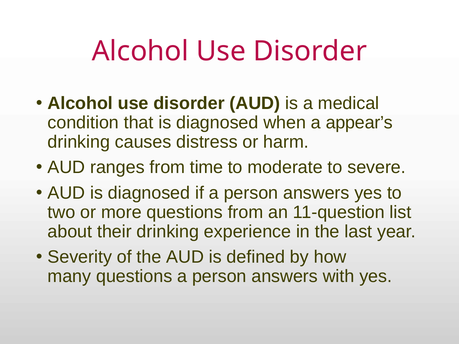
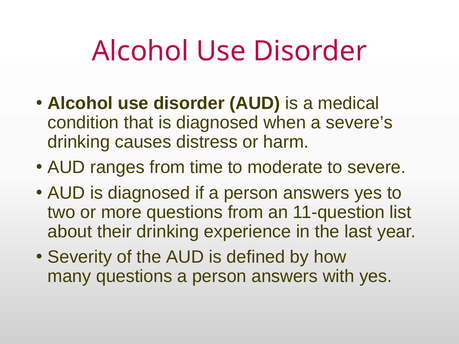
appear’s: appear’s -> severe’s (359, 123)
